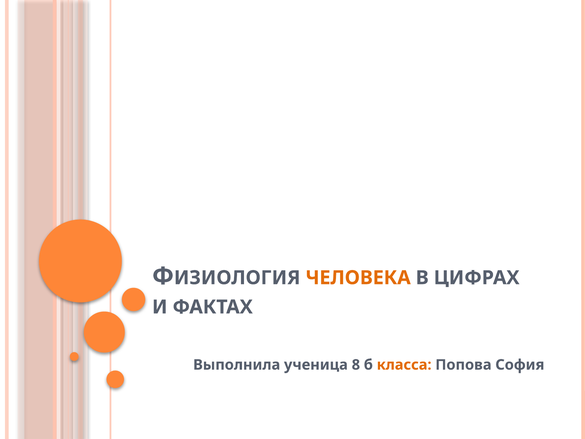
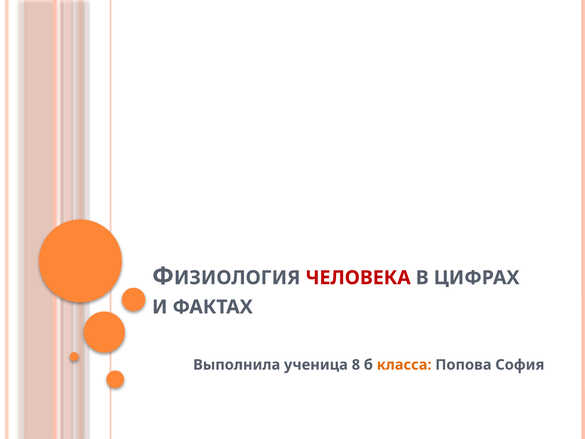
ЧЕЛОВЕКА colour: orange -> red (358, 278)
